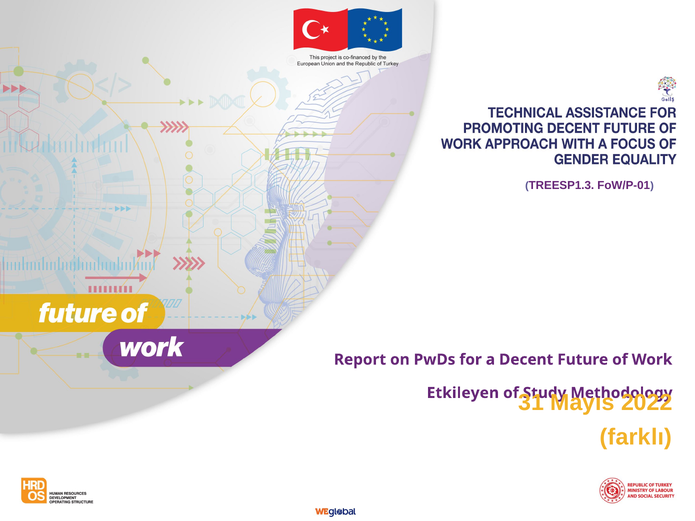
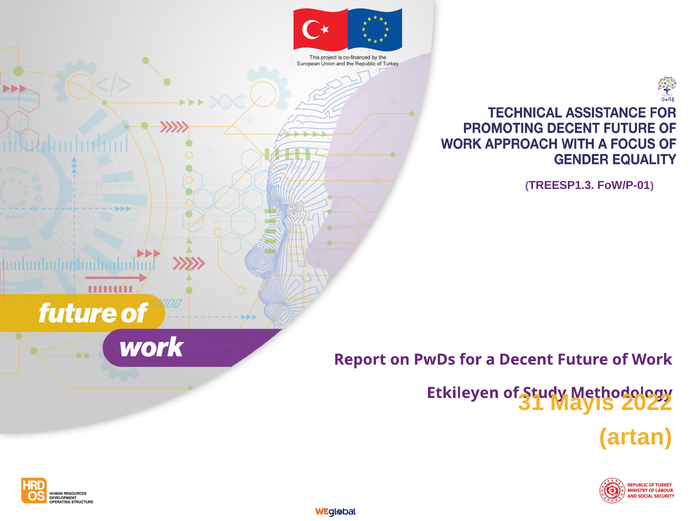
farklı: farklı -> artan (636, 437)
